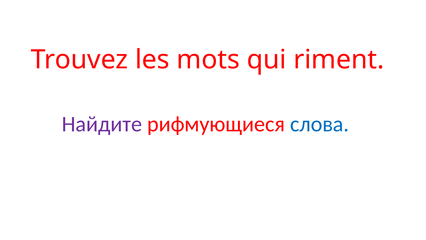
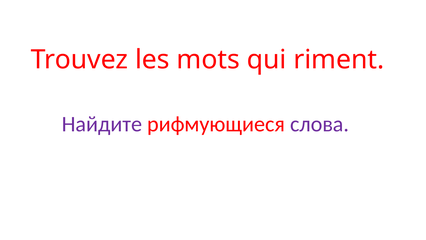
слова colour: blue -> purple (320, 124)
